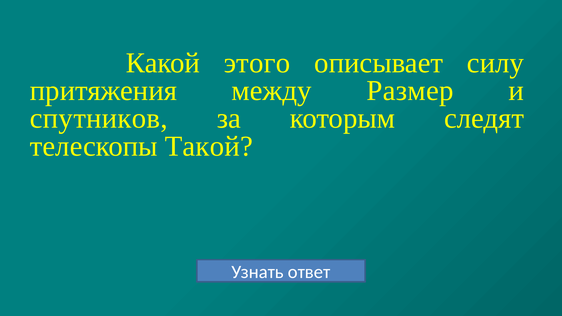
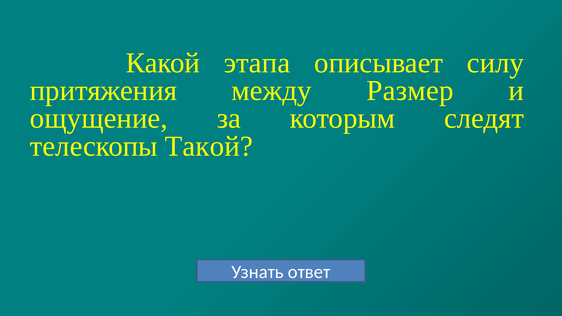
этого: этого -> этапа (257, 63)
спутников: спутников -> ощущение (99, 118)
